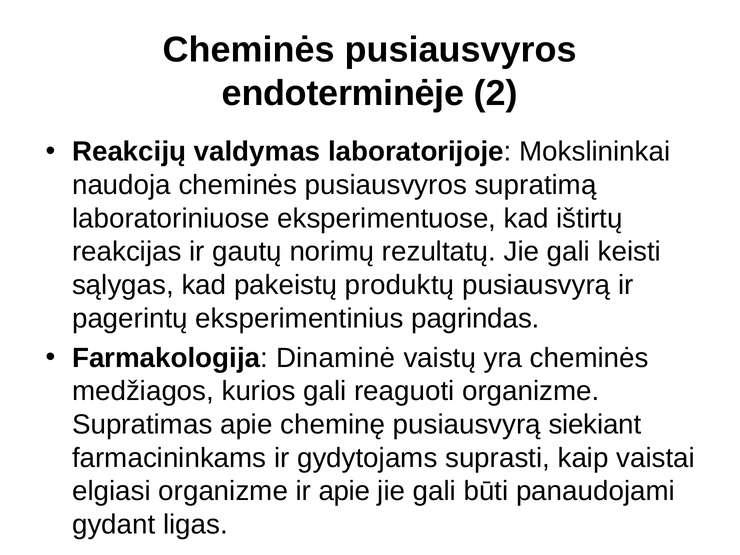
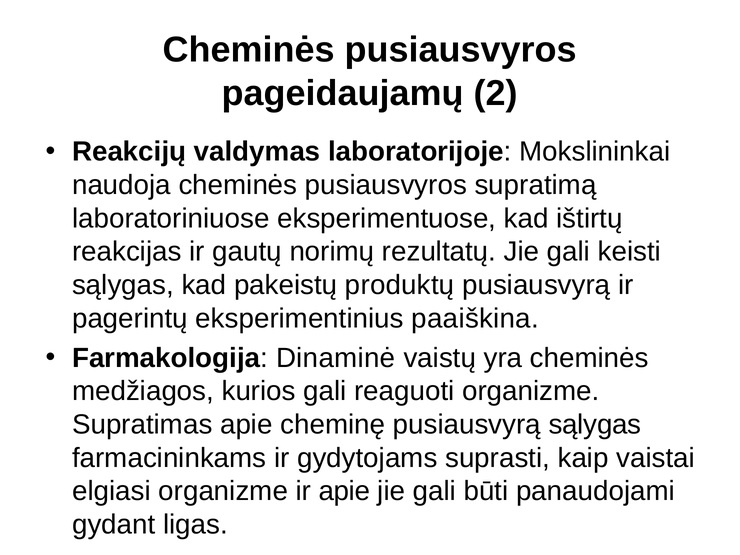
endoterminėje: endoterminėje -> pageidaujamų (343, 93)
pagrindas: pagrindas -> paaiškina (475, 318)
pusiausvyrą siekiant: siekiant -> sąlygas (595, 425)
